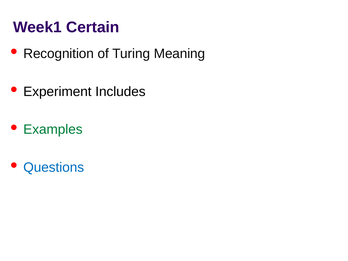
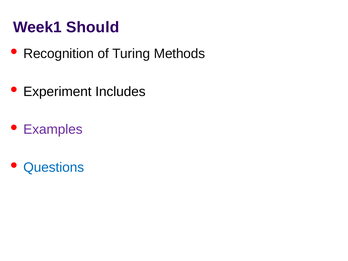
Certain: Certain -> Should (93, 27)
Meaning: Meaning -> Methods (179, 54)
Examples colour: green -> purple (53, 129)
